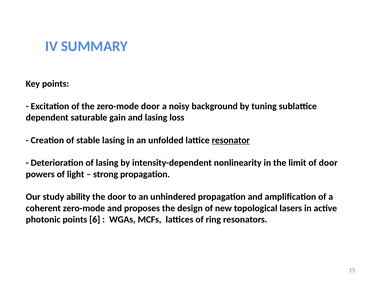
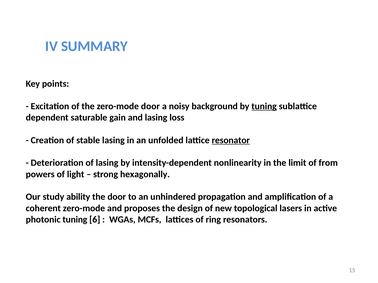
tuning underline: none -> present (264, 106)
of door: door -> from (328, 163)
strong propagation: propagation -> hexagonally (145, 175)
photonic points: points -> tuning (75, 220)
